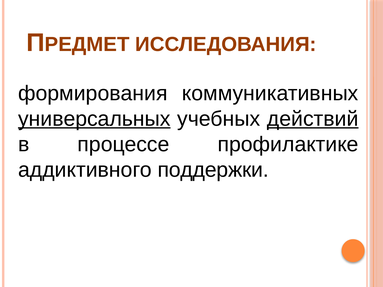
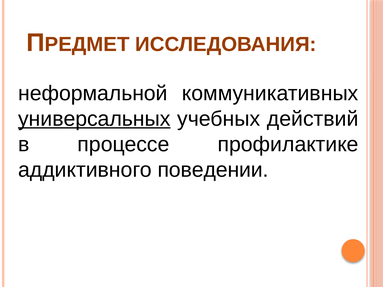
формирования: формирования -> неформальной (93, 93)
действий underline: present -> none (313, 119)
поддержки: поддержки -> поведении (213, 170)
